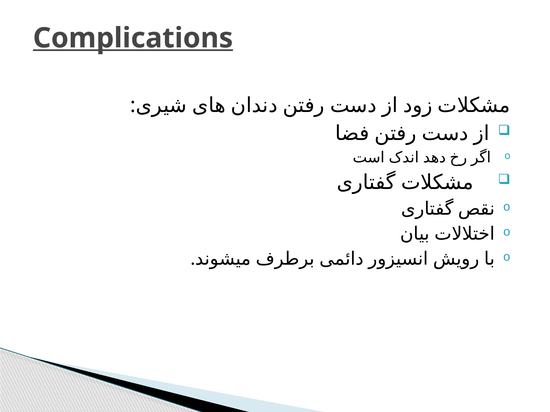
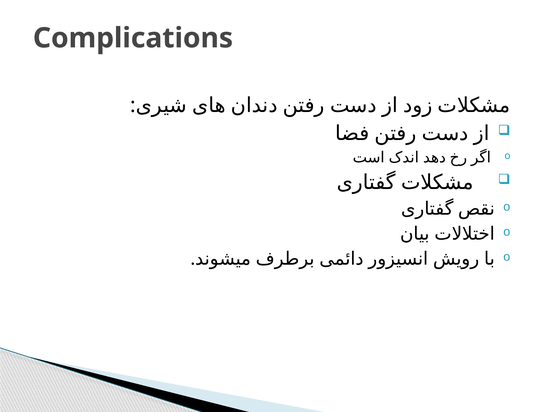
Complications underline: present -> none (133, 38)
